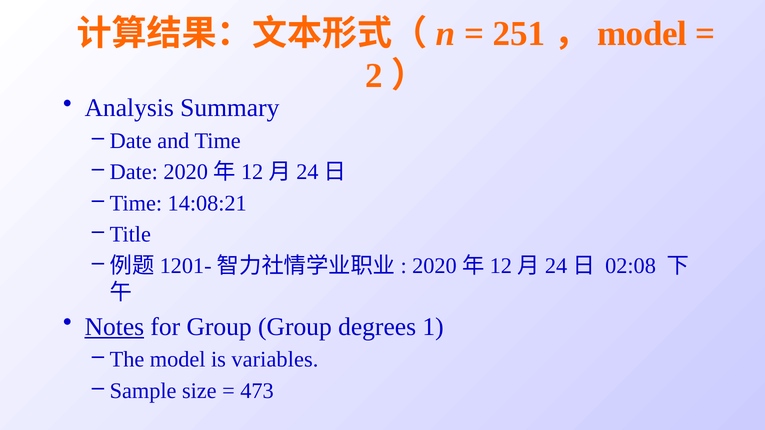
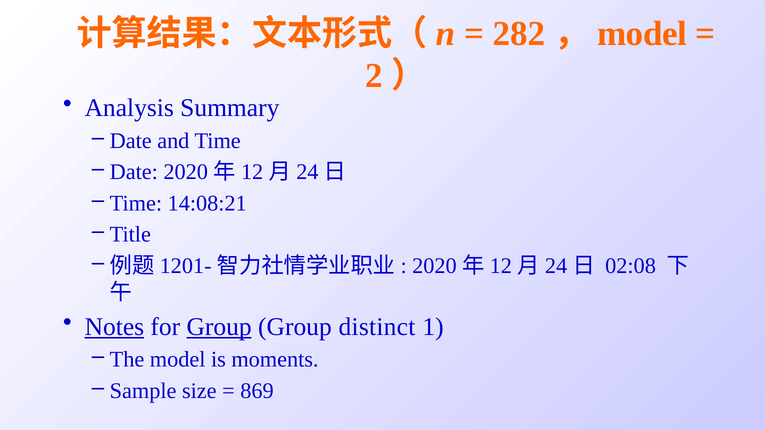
251: 251 -> 282 (519, 34)
Group underline: none -> present (219, 327)
degrees: degrees -> distinct (377, 327)
variables: variables -> moments (275, 360)
473: 473 -> 869 (257, 391)
